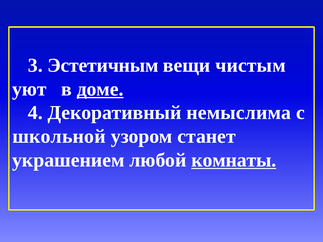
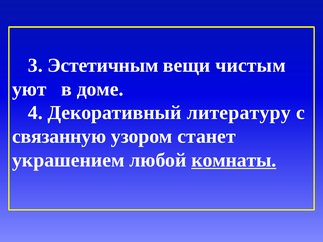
доме underline: present -> none (100, 89)
немыслима: немыслима -> литературу (239, 113)
школьной: школьной -> связанную (59, 137)
